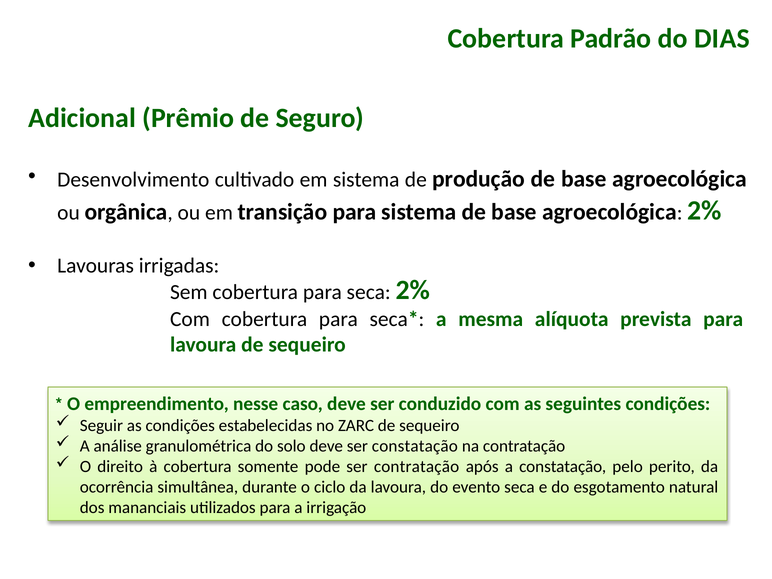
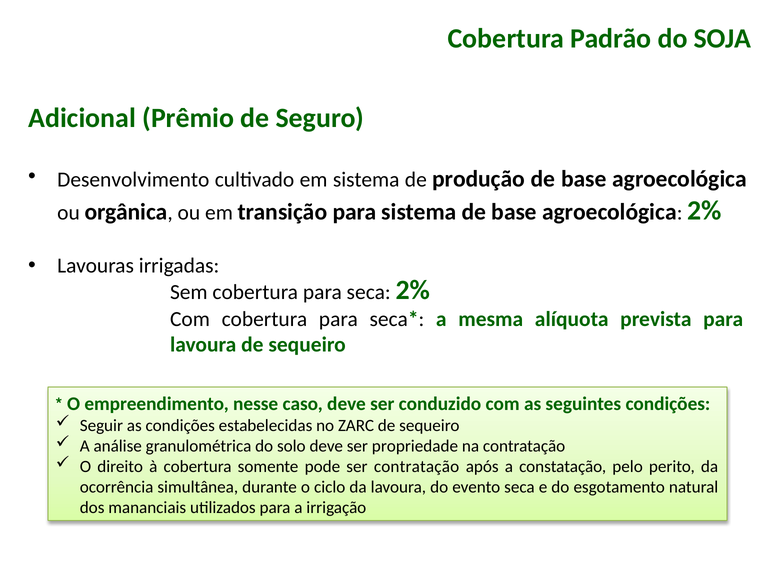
DIAS: DIAS -> SOJA (722, 38)
ser constatação: constatação -> propriedade (415, 446)
